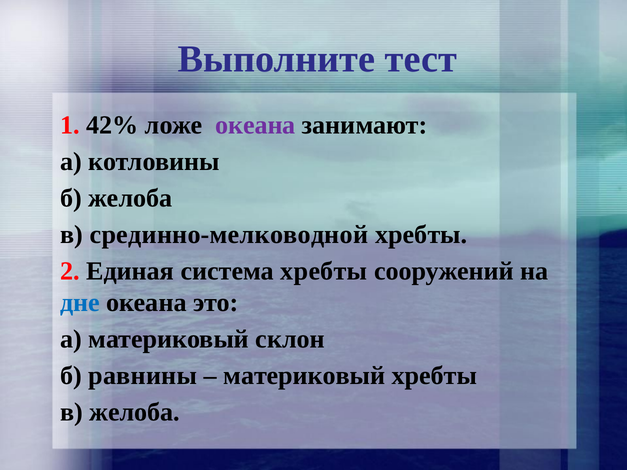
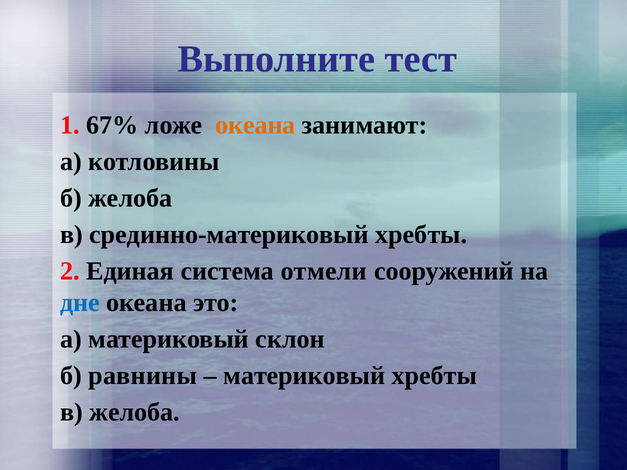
42%: 42% -> 67% (112, 125)
океана colour: purple -> orange (255, 125)
срединно-мелководной: срединно-мелководной -> срединно-материковый (229, 235)
система хребты: хребты -> отмели (324, 271)
